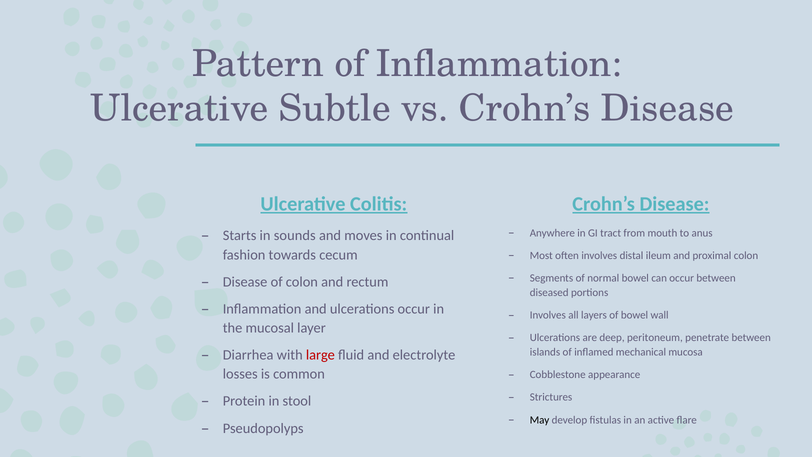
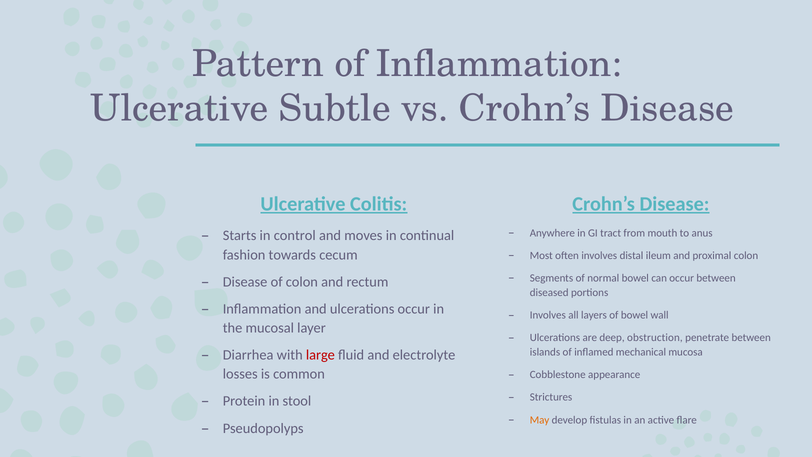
sounds: sounds -> control (295, 235)
peritoneum: peritoneum -> obstruction (655, 337)
May colour: black -> orange (540, 420)
